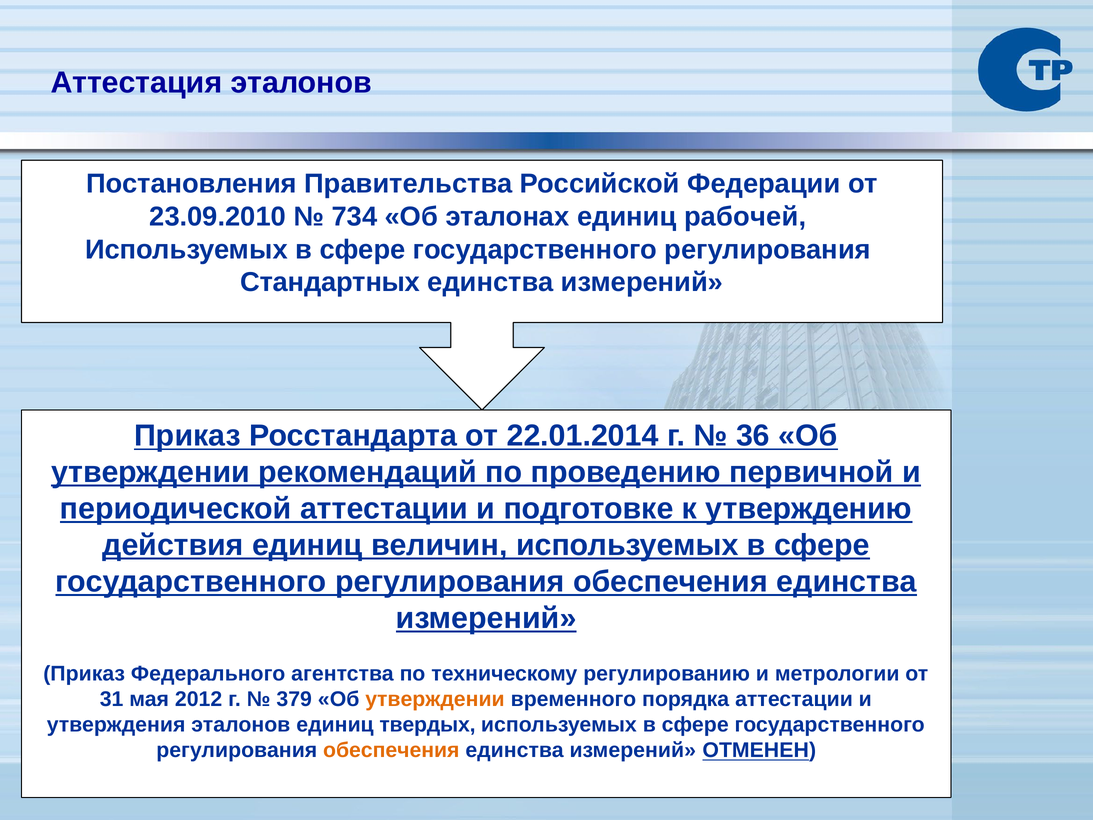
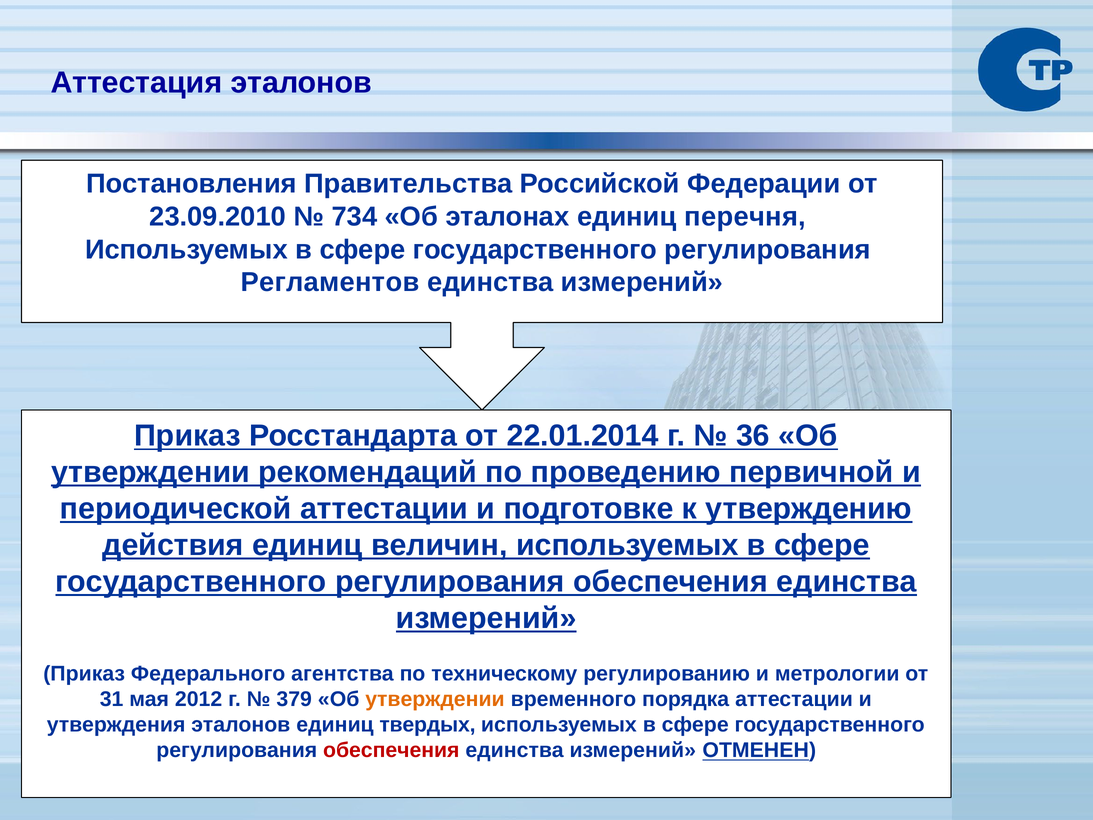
рабочей: рабочей -> перечня (745, 217)
Стандартных: Стандартных -> Регламентов (330, 282)
обеспечения colour: orange -> red (391, 750)
